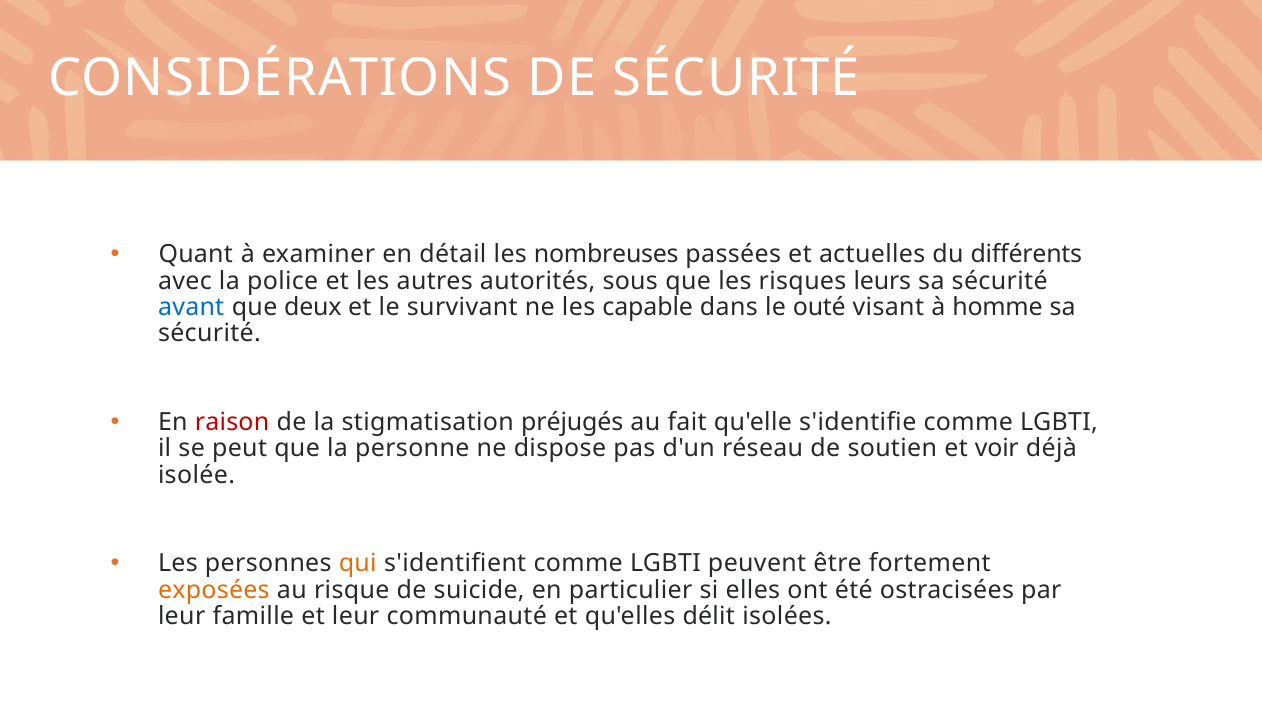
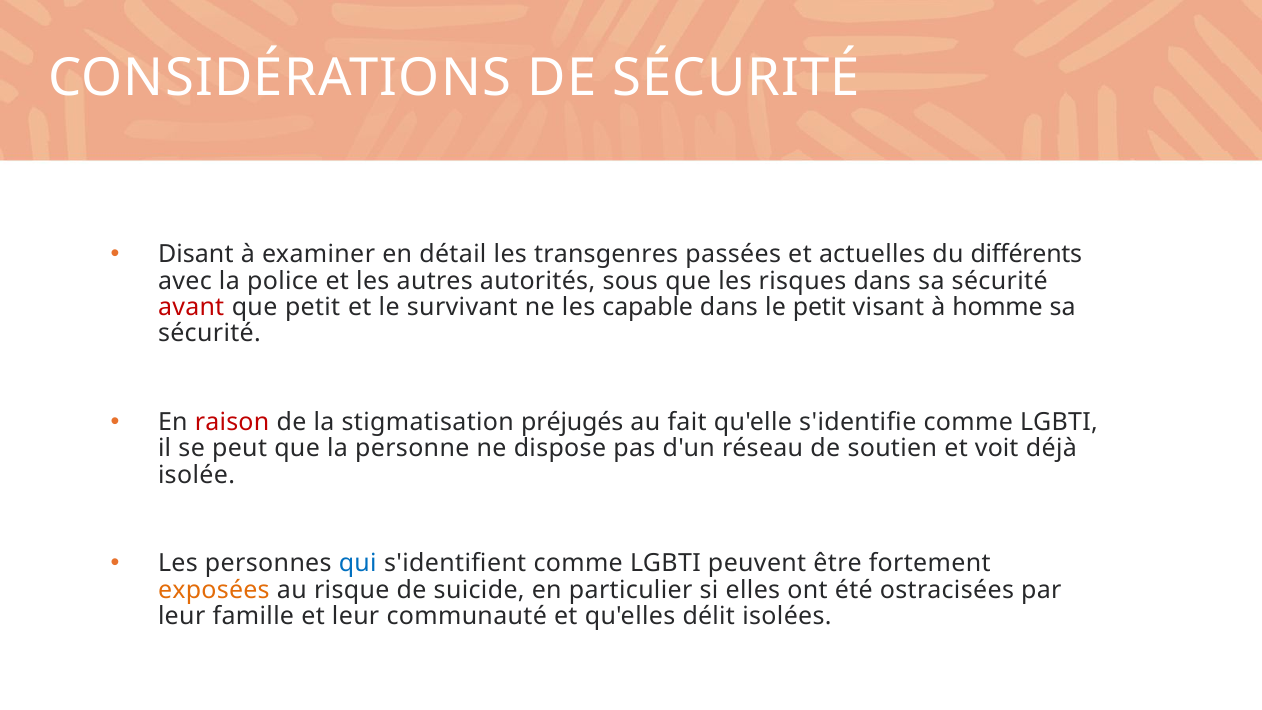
Quant: Quant -> Disant (196, 254)
nombreuses: nombreuses -> transgenres (606, 254)
risques leurs: leurs -> dans (882, 281)
avant colour: blue -> red (191, 307)
que deux: deux -> petit (313, 307)
le outé: outé -> petit (819, 307)
voir: voir -> voit (997, 448)
qui colour: orange -> blue (358, 563)
